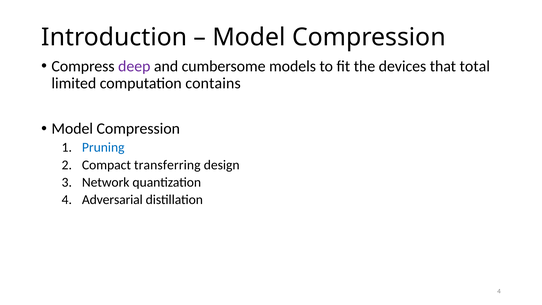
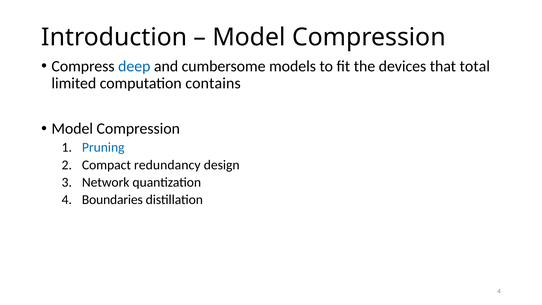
deep colour: purple -> blue (134, 66)
transferring: transferring -> redundancy (167, 165)
Adversarial: Adversarial -> Boundaries (112, 200)
